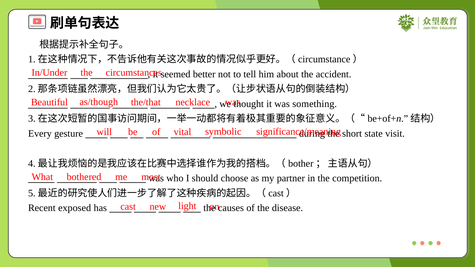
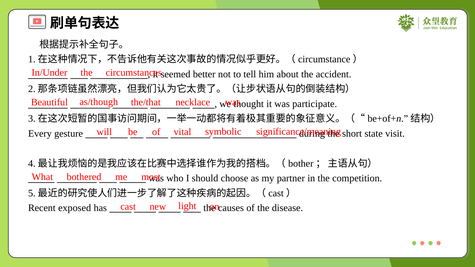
something: something -> participate (315, 104)
